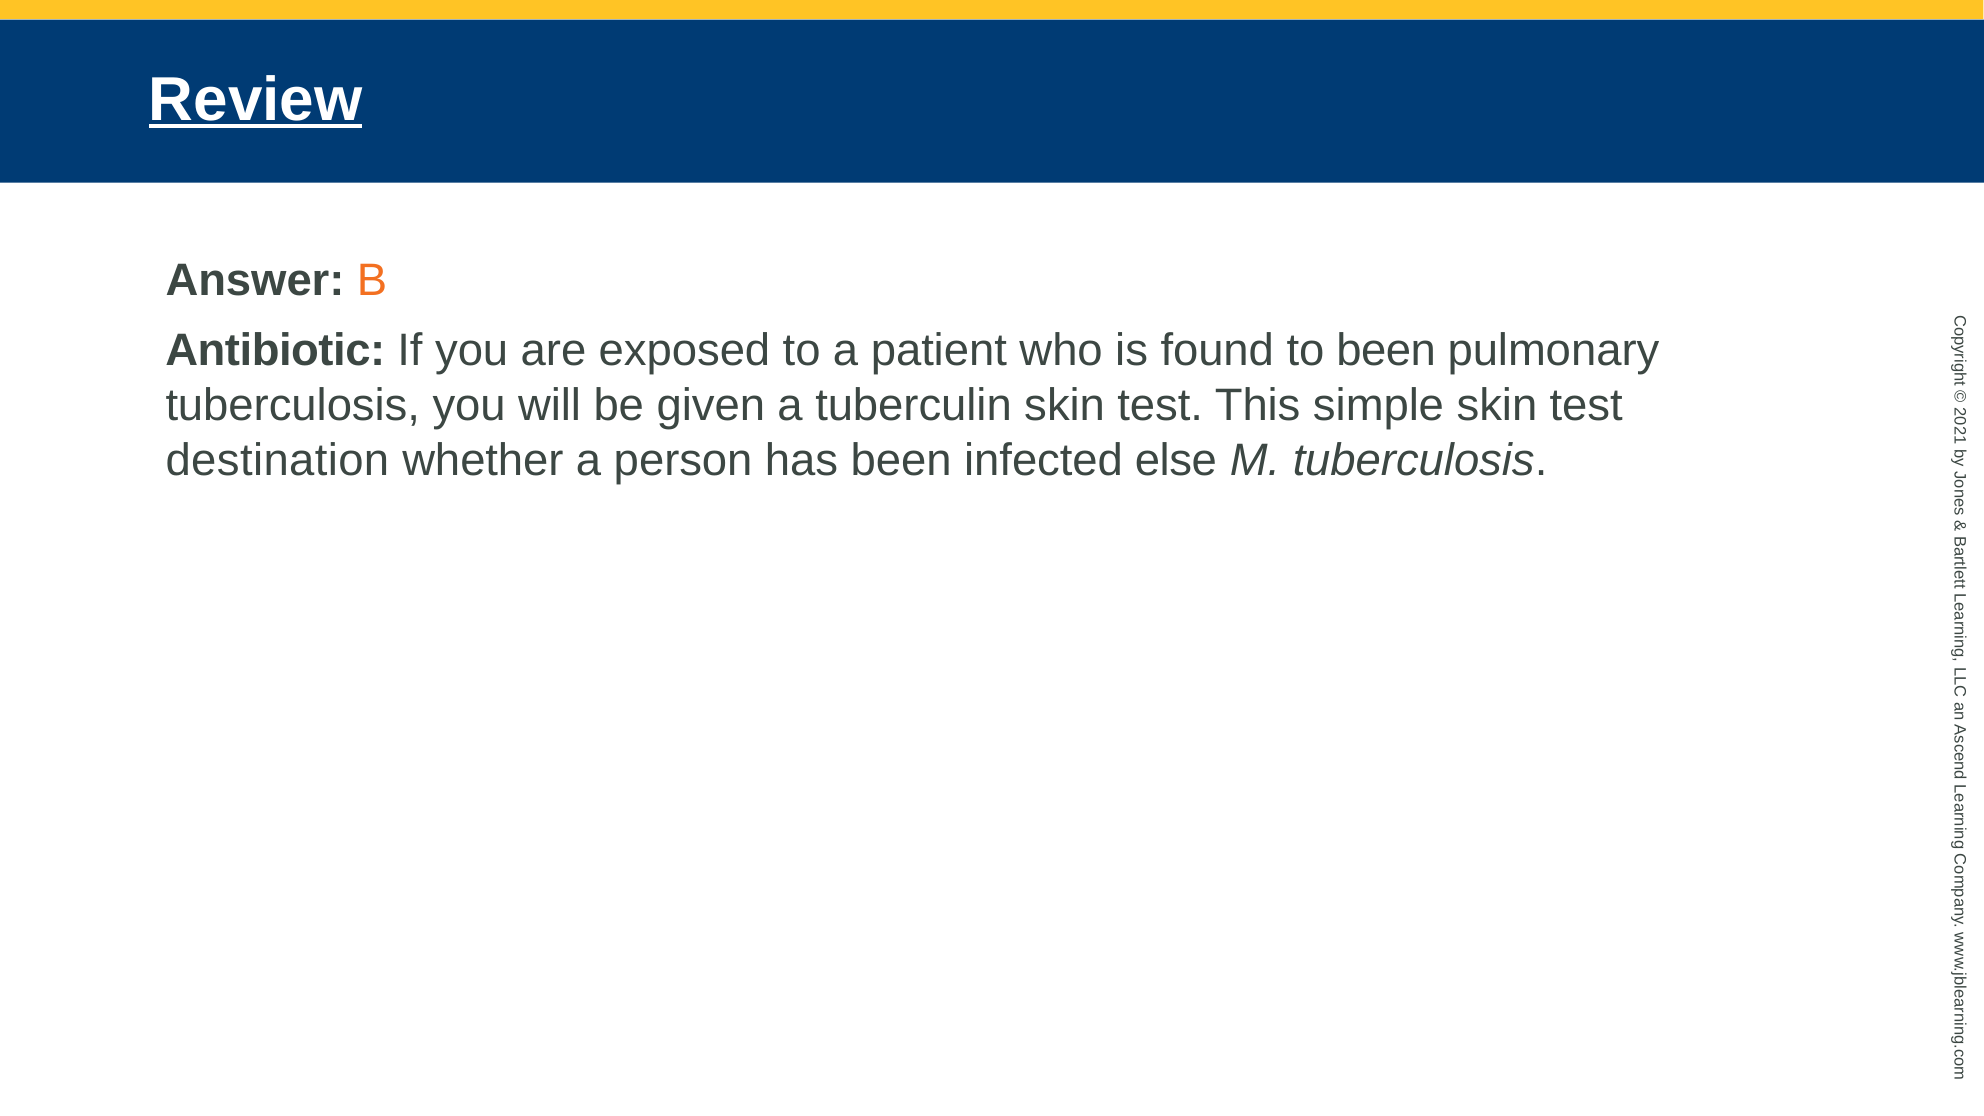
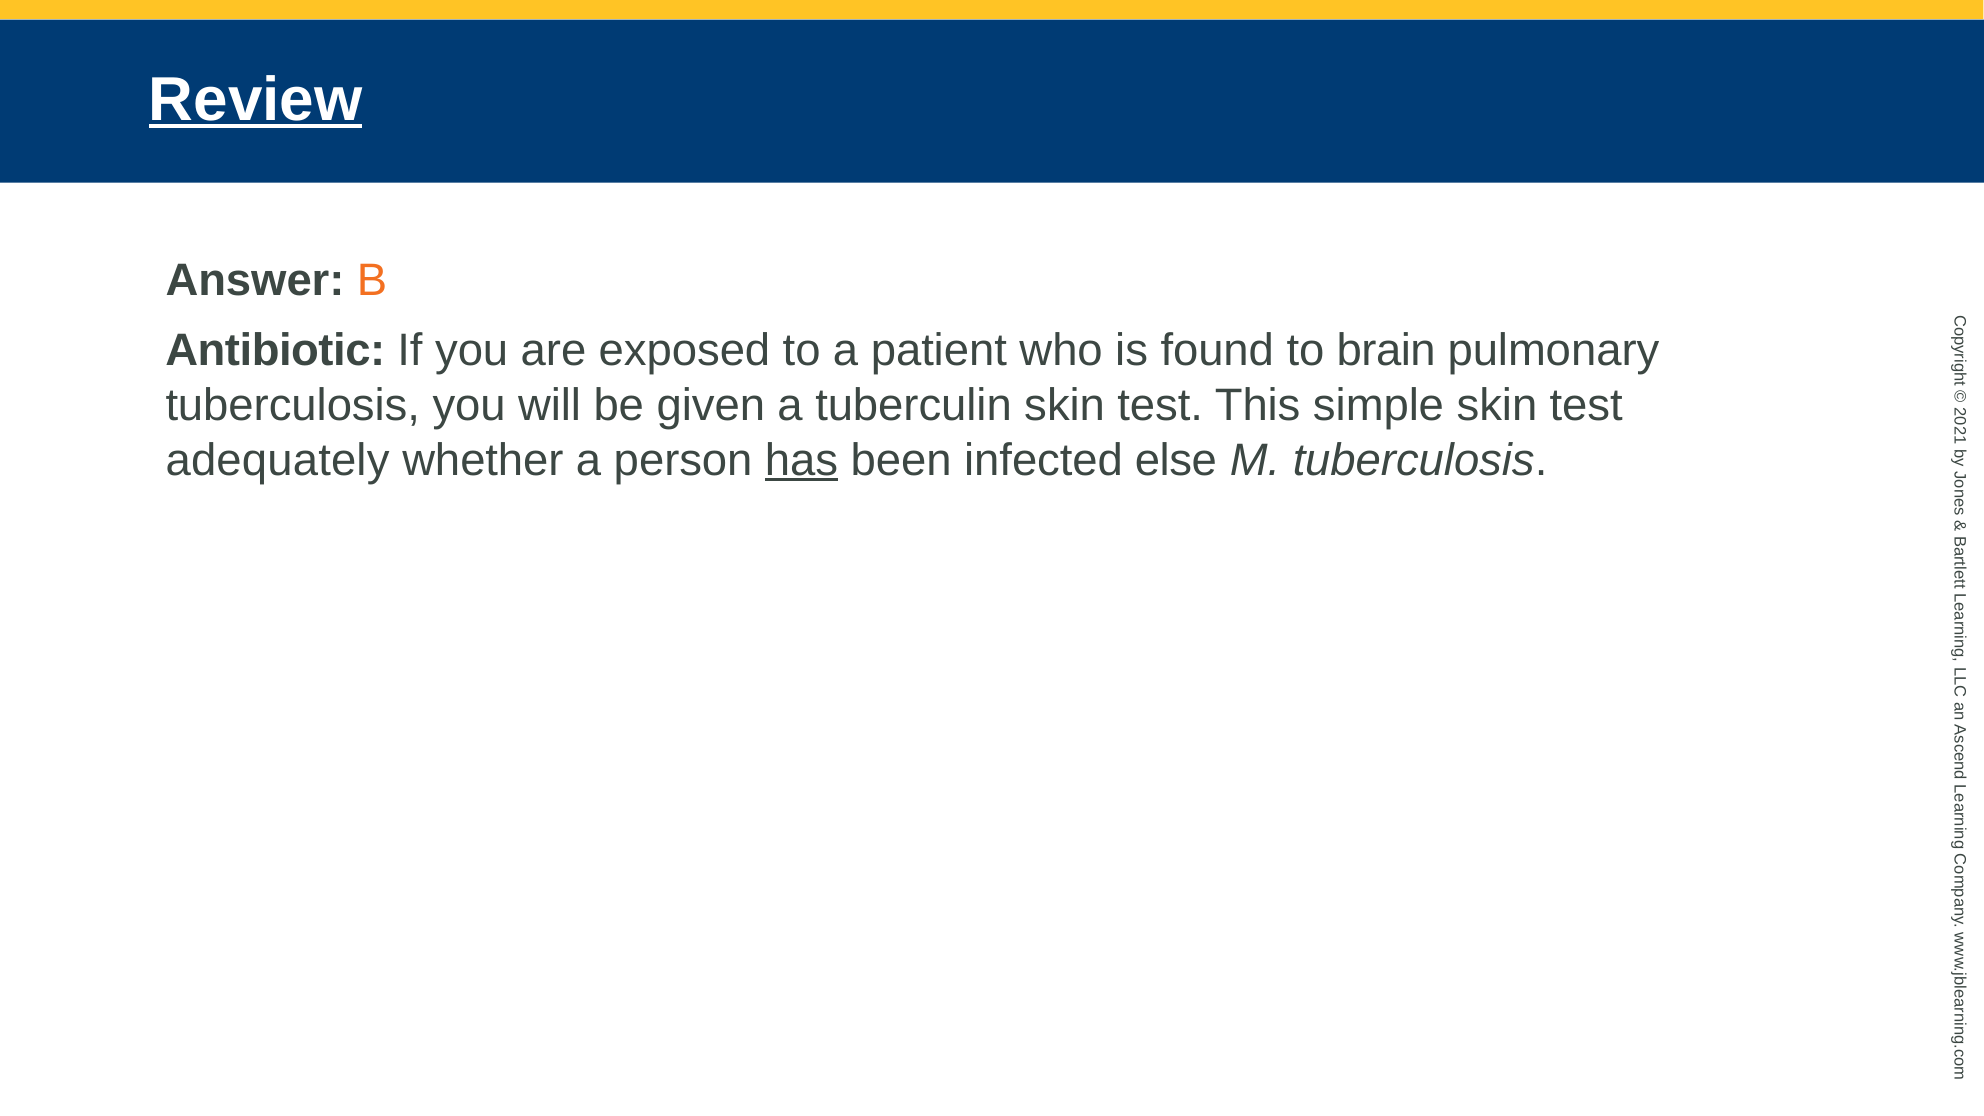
to been: been -> brain (1386, 351)
destination: destination -> adequately (278, 460)
has underline: none -> present (802, 460)
